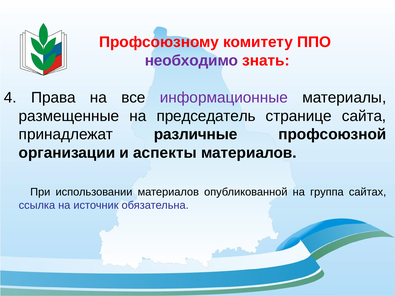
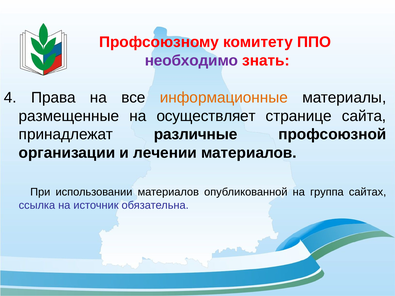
информационные colour: purple -> orange (224, 98)
председатель: председатель -> осуществляет (206, 116)
аспекты: аспекты -> лечении (165, 153)
